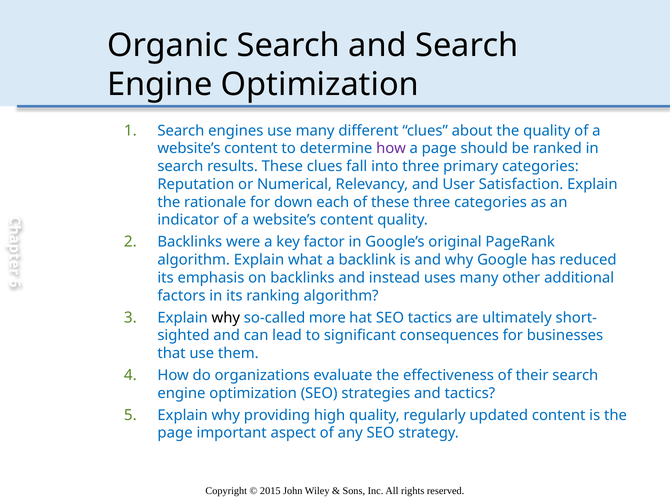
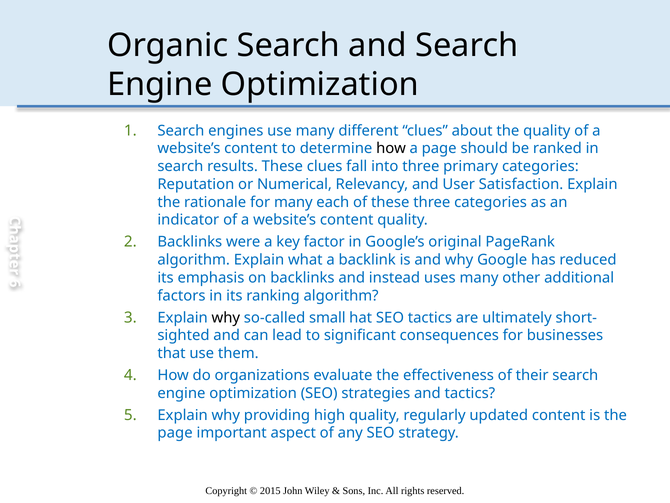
how colour: purple -> black (391, 148)
for down: down -> many (293, 202)
more: more -> small (327, 317)
